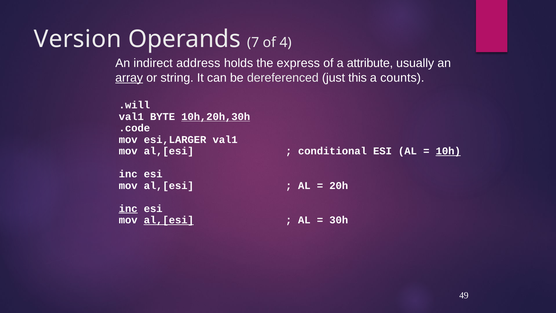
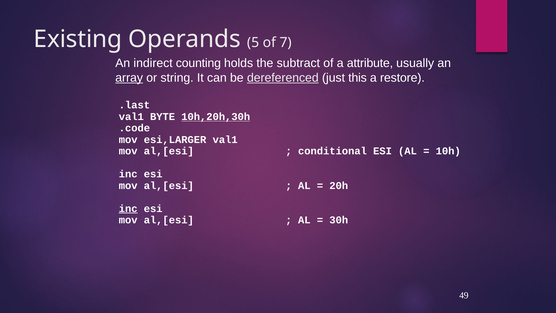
Version: Version -> Existing (78, 39)
7: 7 -> 5 (253, 42)
4: 4 -> 7 (286, 42)
address: address -> counting (198, 63)
express: express -> subtract (298, 63)
dereferenced underline: none -> present (283, 78)
counts: counts -> restore (402, 78)
.will: .will -> .last (134, 105)
10h underline: present -> none (448, 151)
al,[esi underline: present -> none (169, 220)
